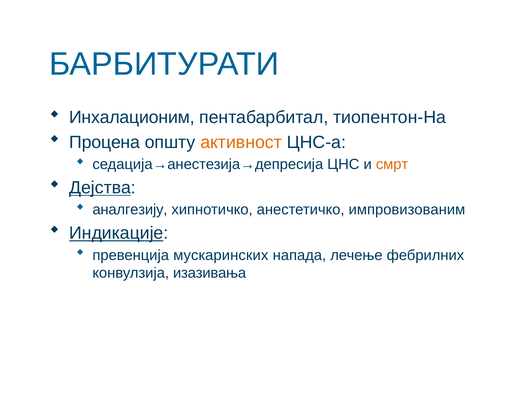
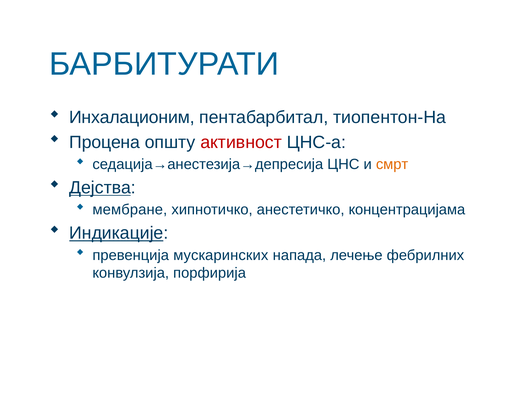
активност colour: orange -> red (241, 142)
аналгезију: аналгезију -> мембране (130, 210)
импровизованим: импровизованим -> концентрацијама (407, 210)
изазивања: изазивања -> порфирија (210, 273)
